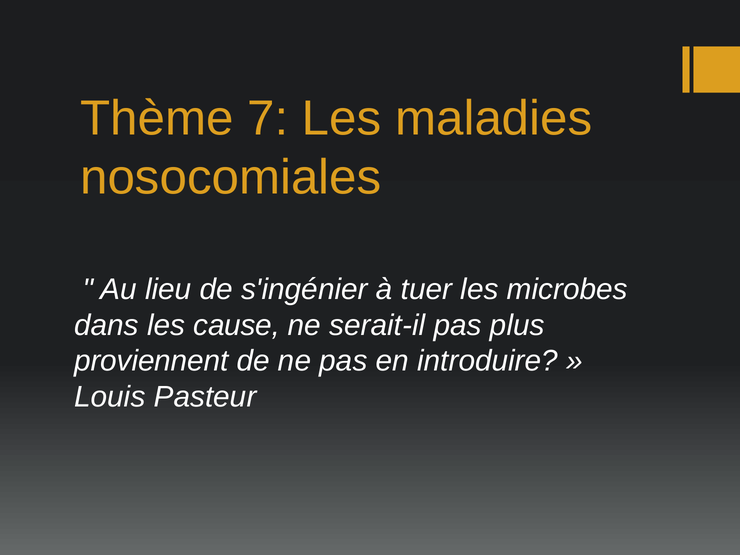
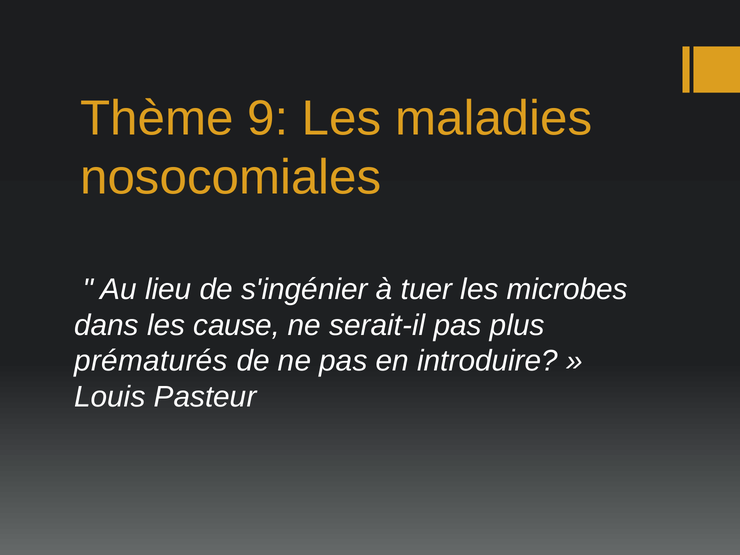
7: 7 -> 9 (268, 118)
proviennent: proviennent -> prématurés (151, 361)
